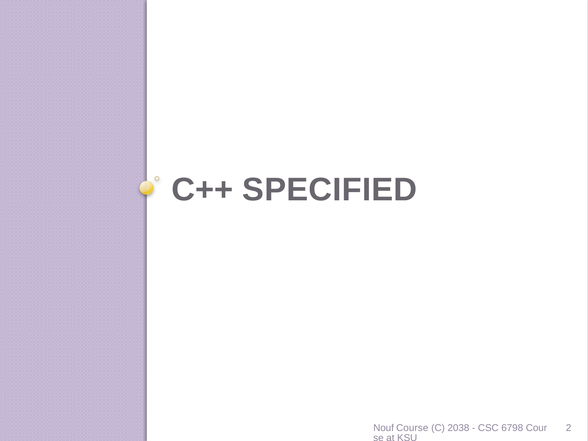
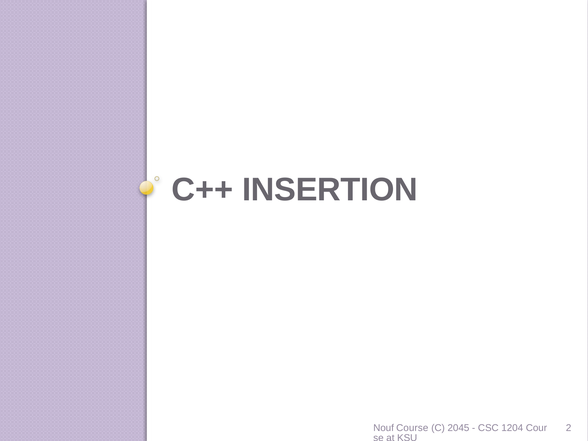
SPECIFIED: SPECIFIED -> INSERTION (330, 190)
2038: 2038 -> 2045 (458, 428)
6798: 6798 -> 1204 (512, 428)
